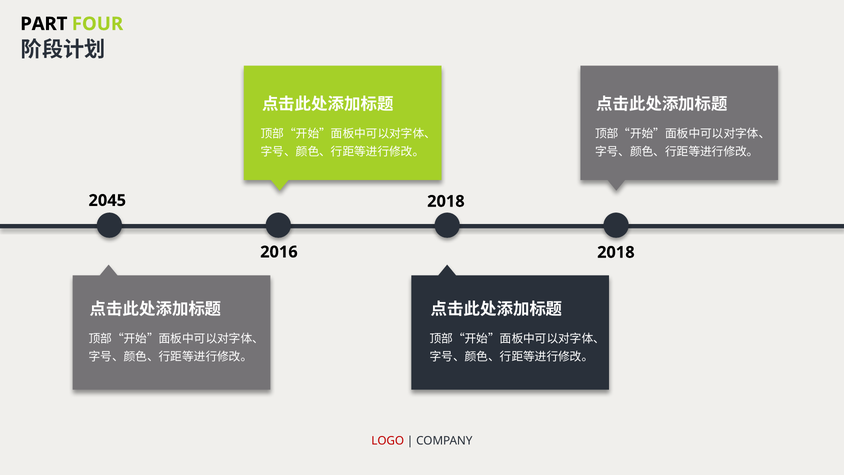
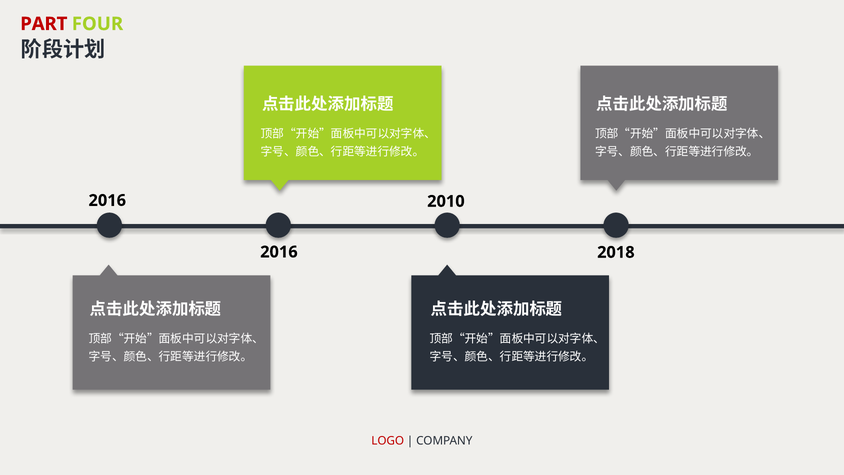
PART colour: black -> red (44, 24)
2045: 2045 -> 2016 (107, 200)
2018: 2018 -> 2010 (446, 201)
